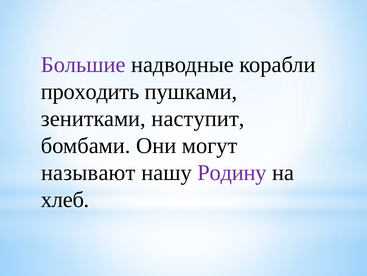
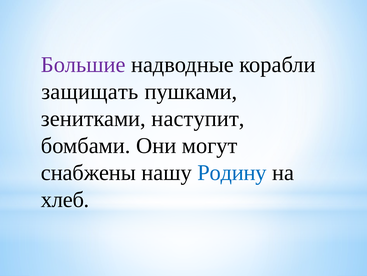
проходить: проходить -> защищать (90, 91)
называют: называют -> снабжены (88, 172)
Родину colour: purple -> blue (232, 172)
